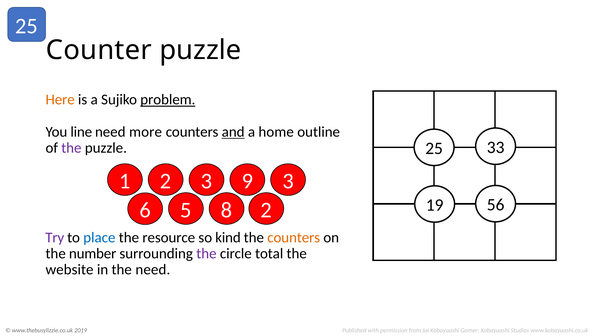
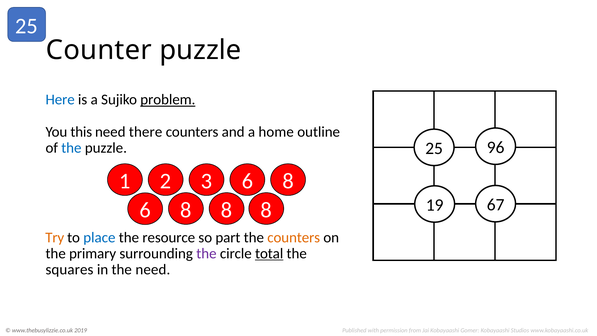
Here colour: orange -> blue (60, 100)
line: line -> this (81, 132)
more: more -> there (146, 132)
and underline: present -> none (233, 132)
33: 33 -> 96 (496, 147)
the colour: purple -> blue (71, 148)
1 9: 9 -> 6 (247, 181)
2 3: 3 -> 8 (288, 181)
56: 56 -> 67 (496, 205)
6 5: 5 -> 8 (186, 210)
2: 2 -> 8 (266, 210)
Try colour: purple -> orange (55, 237)
kind: kind -> part (228, 237)
number: number -> primary (93, 253)
total underline: none -> present (269, 253)
website: website -> squares (69, 270)
